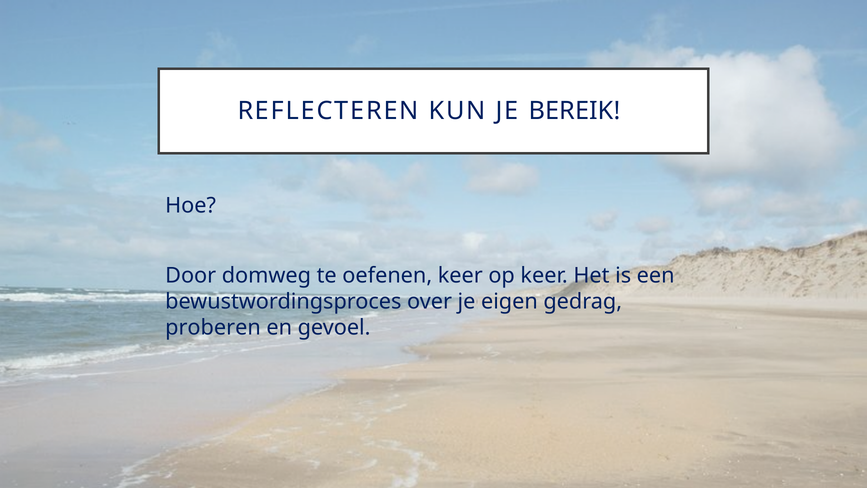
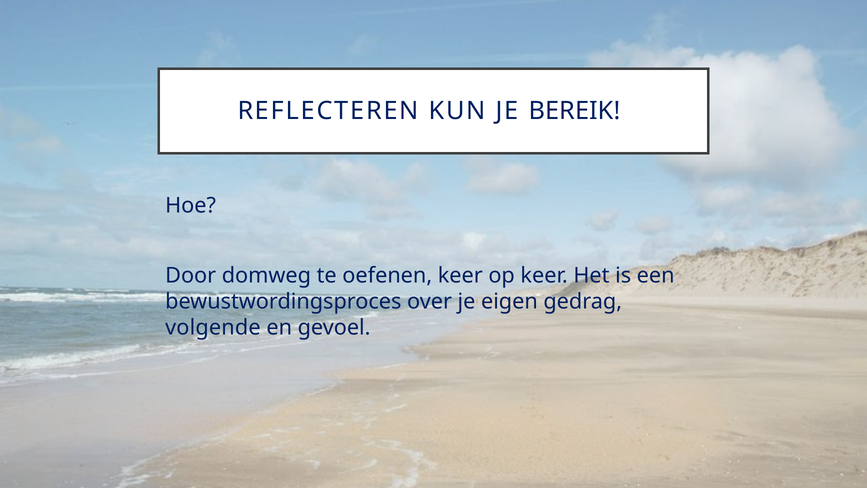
proberen: proberen -> volgende (213, 327)
